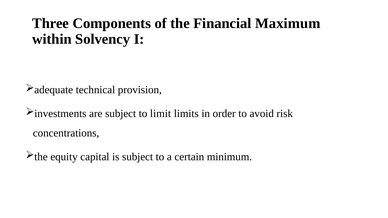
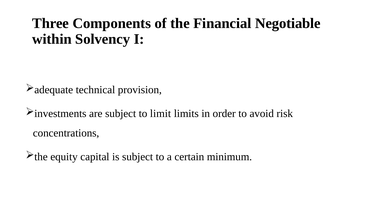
Maximum: Maximum -> Negotiable (288, 23)
